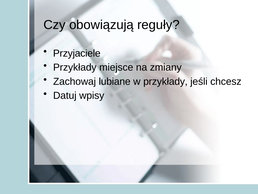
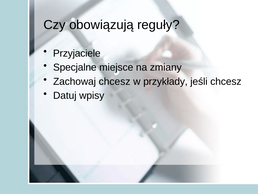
Przykłady: Przykłady -> Specjalne (75, 67)
Zachowaj lubiane: lubiane -> chcesz (115, 81)
